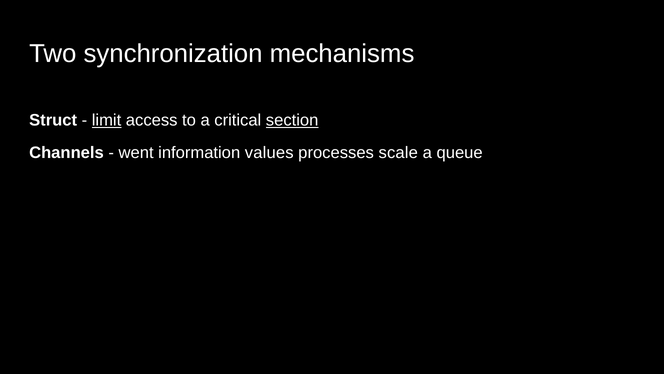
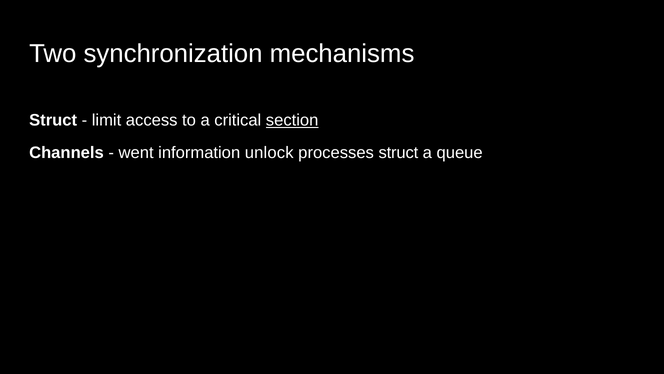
limit underline: present -> none (107, 120)
values: values -> unlock (269, 153)
processes scale: scale -> struct (398, 153)
